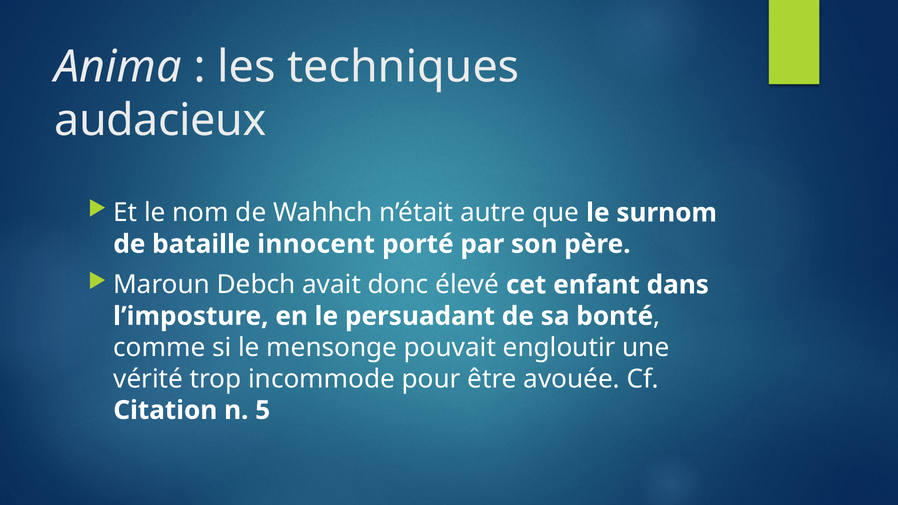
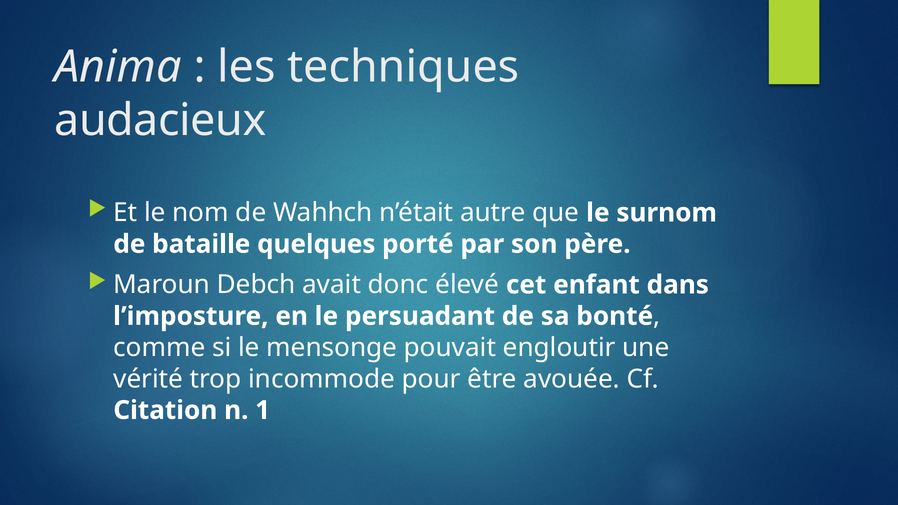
innocent: innocent -> quelques (316, 244)
5: 5 -> 1 (263, 410)
